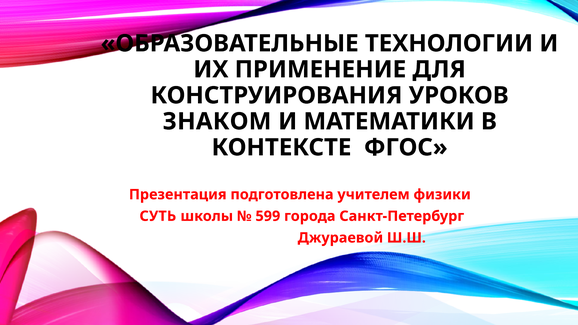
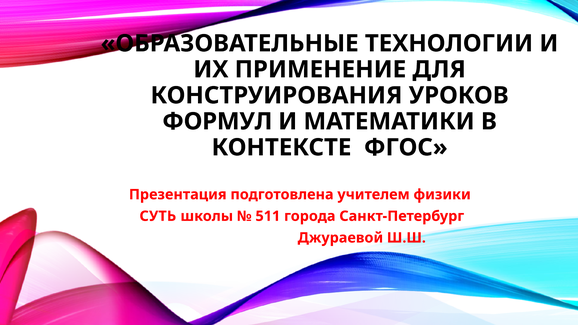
ЗНАКОМ: ЗНАКОМ -> ФОРМУЛ (217, 122)
599: 599 -> 511 (268, 216)
